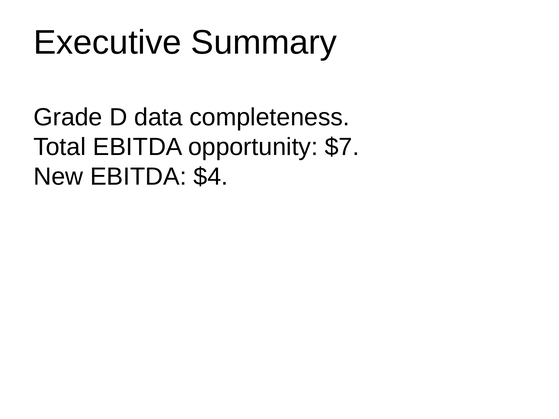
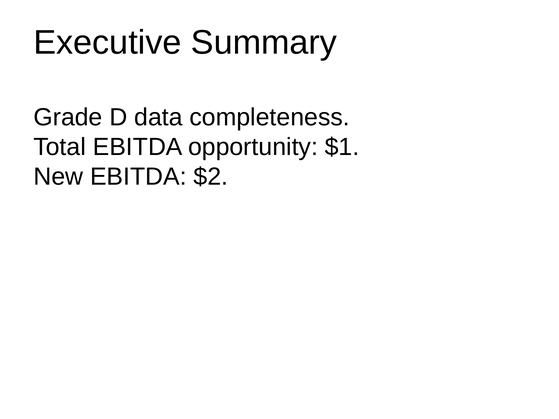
$7: $7 -> $1 (342, 147)
$4: $4 -> $2 (211, 177)
